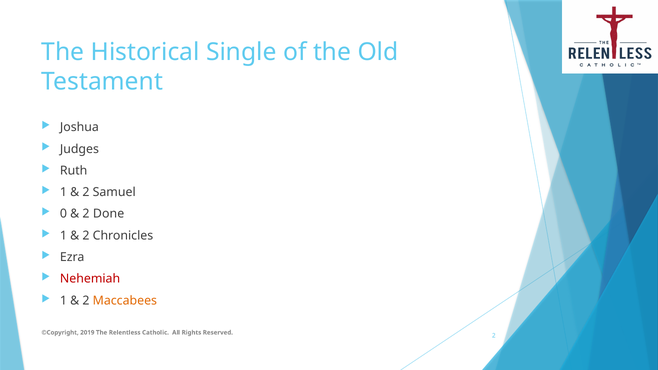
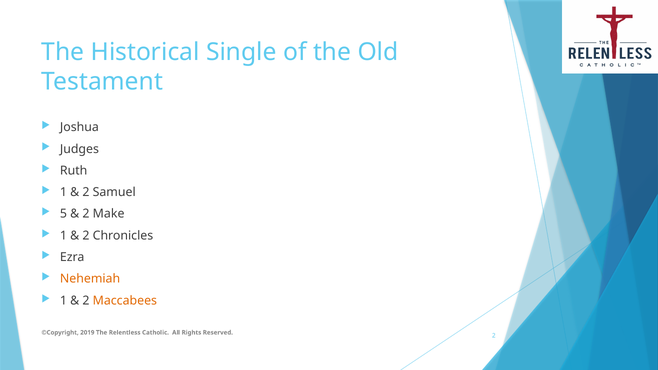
0: 0 -> 5 (64, 214)
Done: Done -> Make (109, 214)
Nehemiah colour: red -> orange (90, 279)
